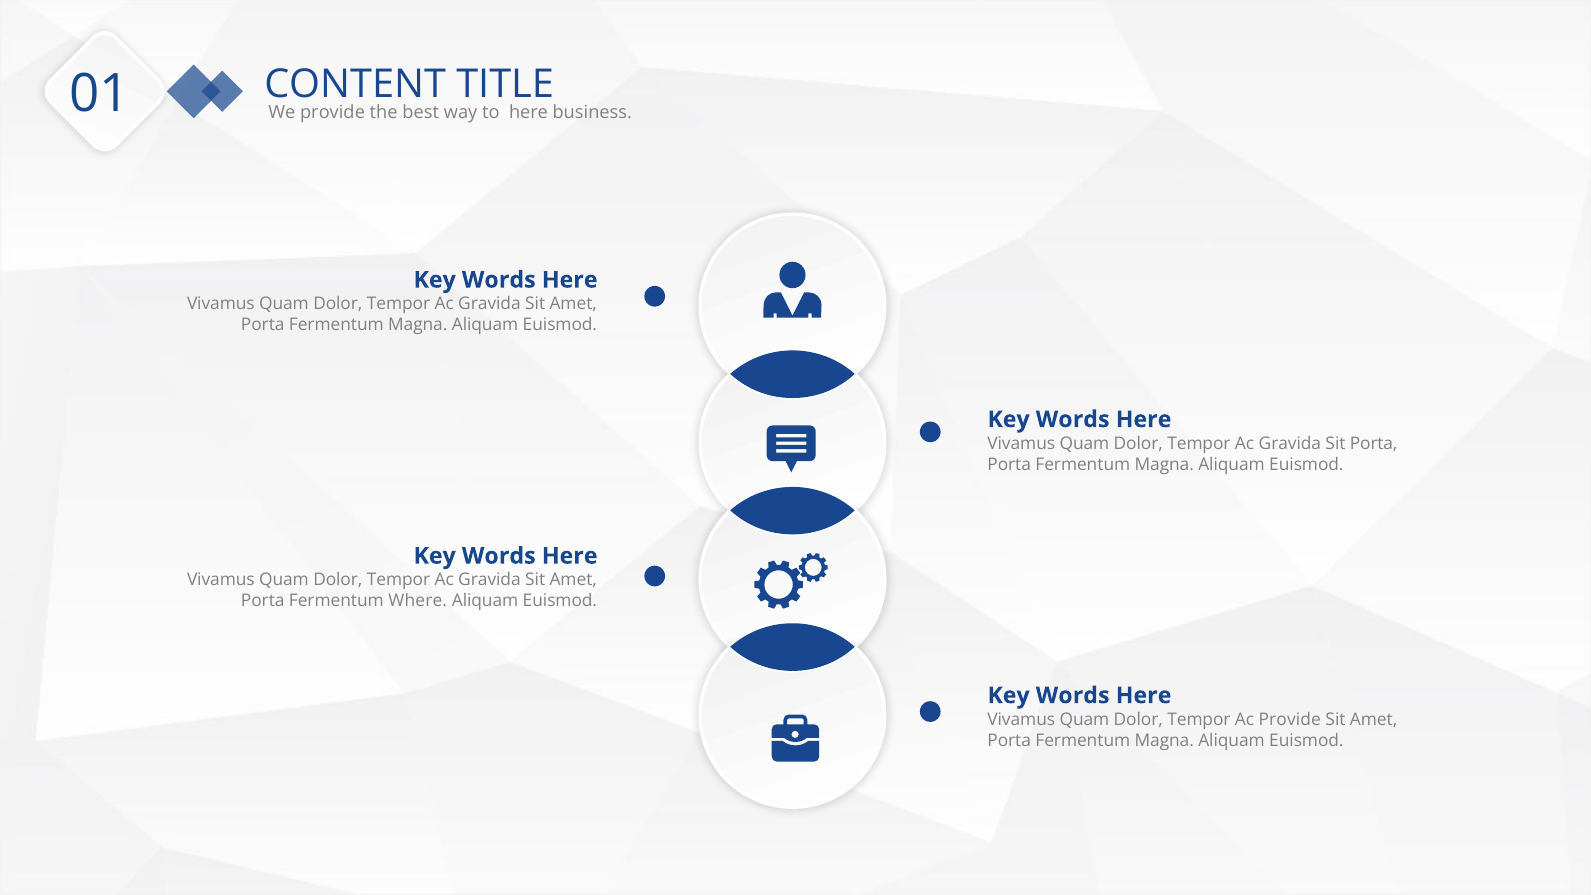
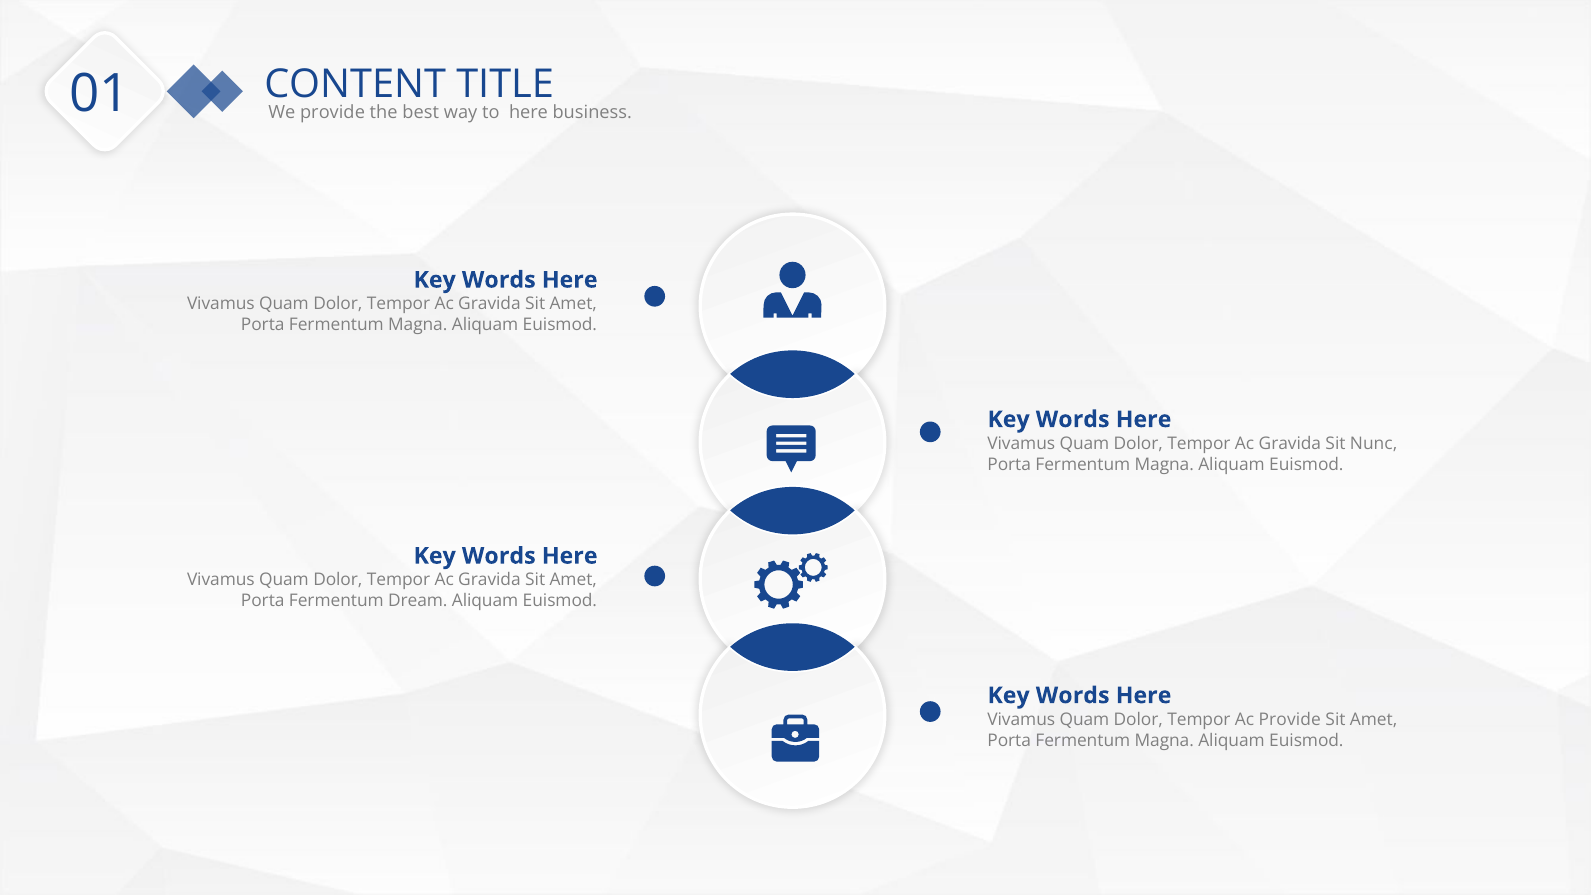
Sit Porta: Porta -> Nunc (1374, 443)
Where: Where -> Dream (418, 601)
